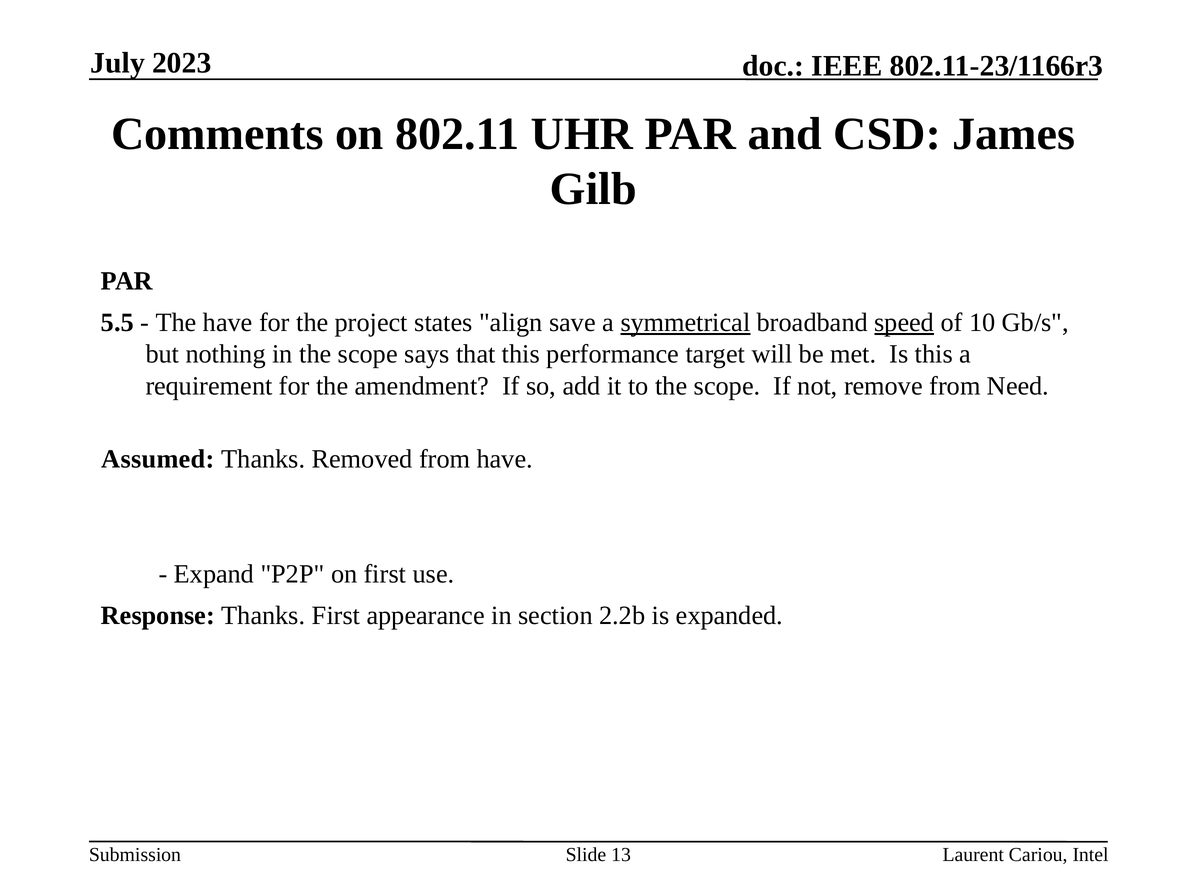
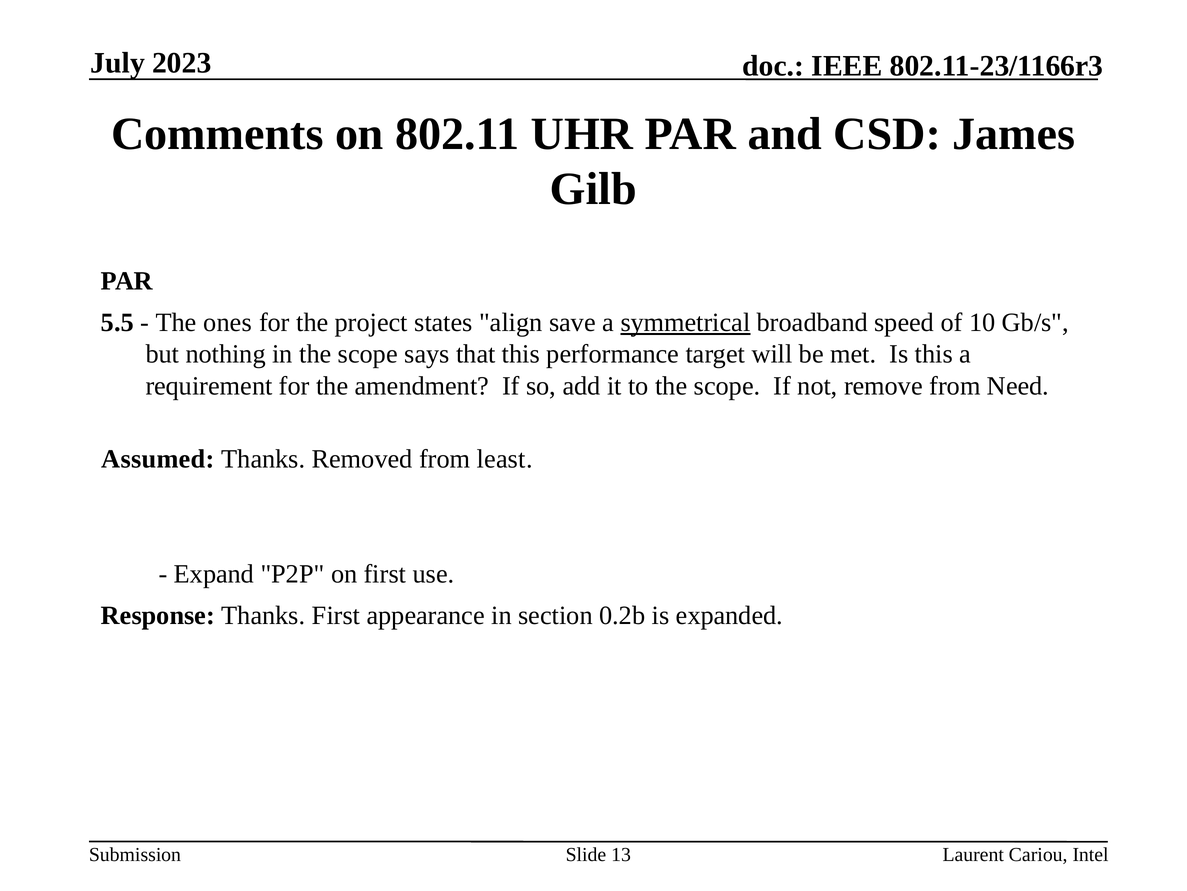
The have: have -> ones (228, 322)
speed underline: present -> none (904, 322)
from have: have -> least (505, 459)
2.2b: 2.2b -> 0.2b (622, 615)
